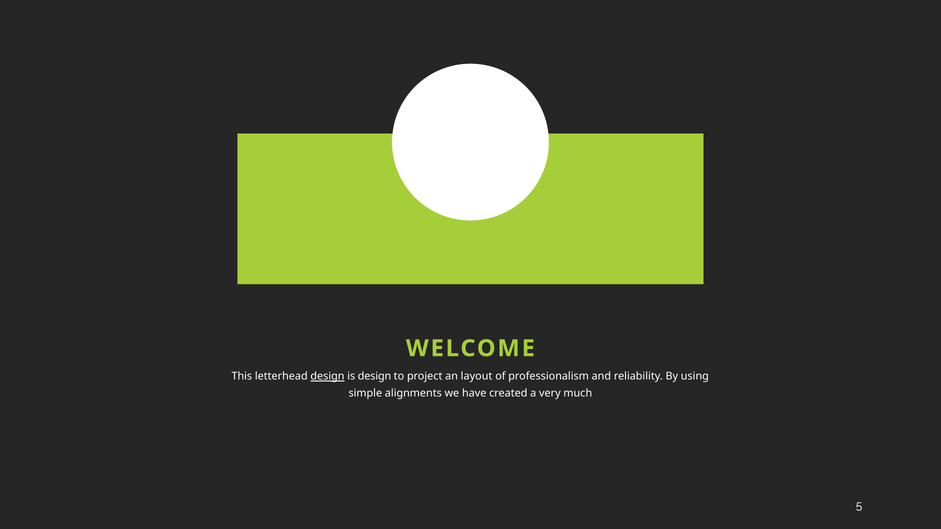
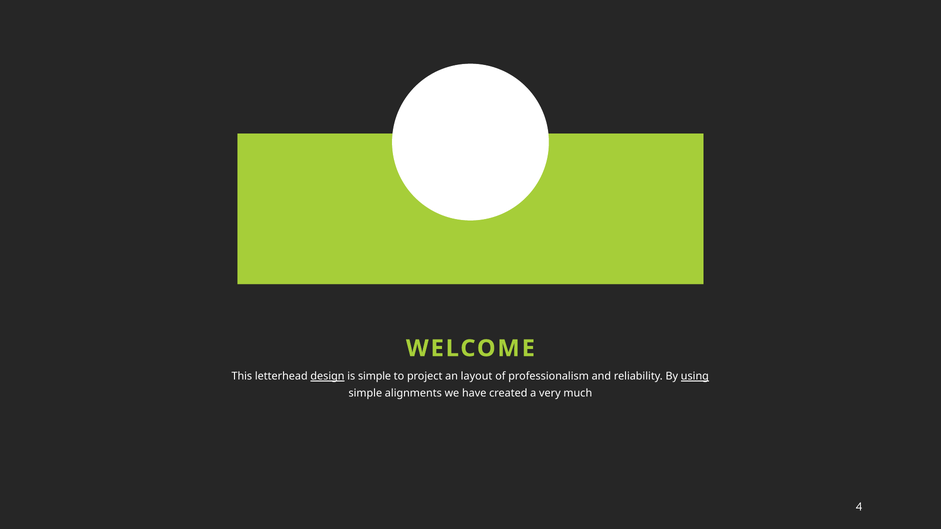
is design: design -> simple (375, 377)
using underline: none -> present (695, 377)
5: 5 -> 4 (859, 505)
